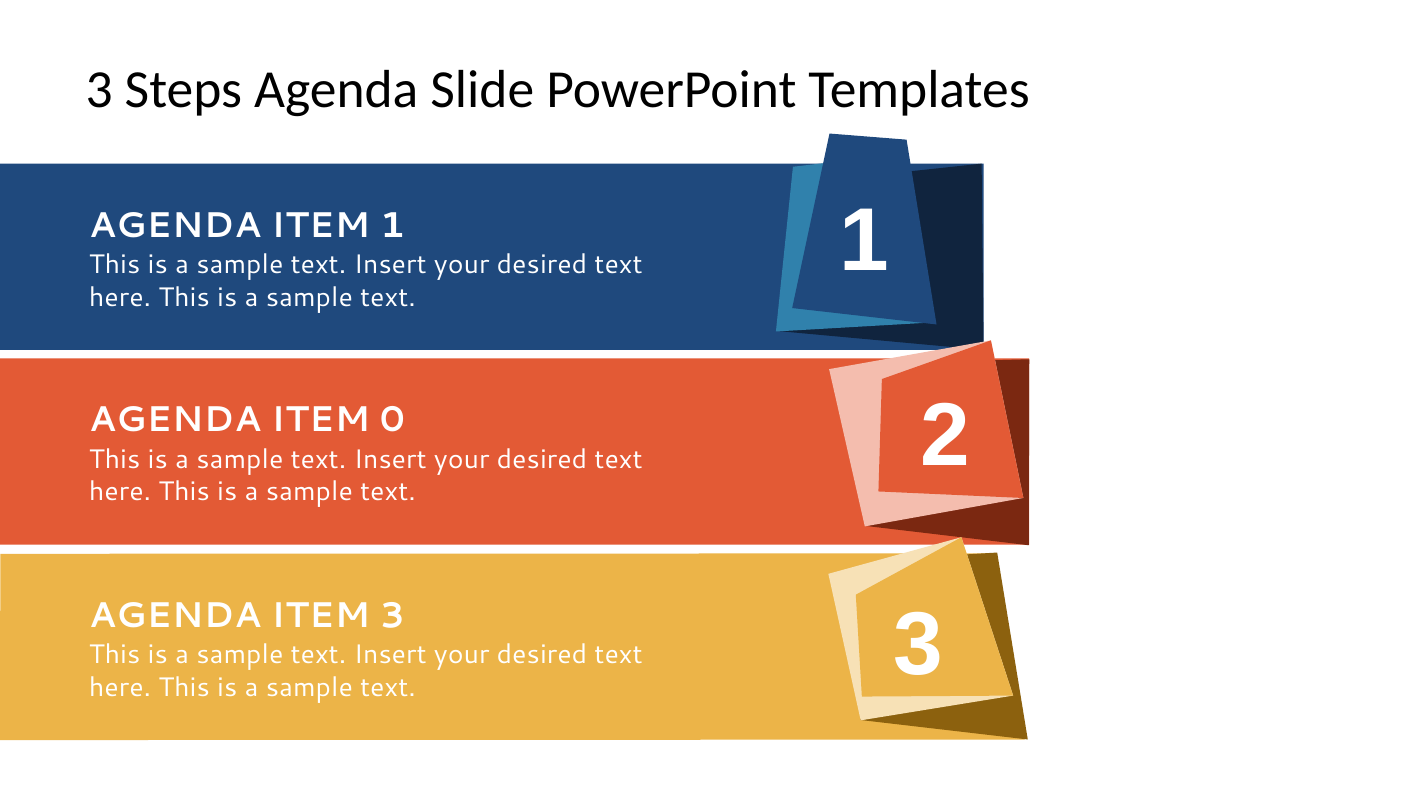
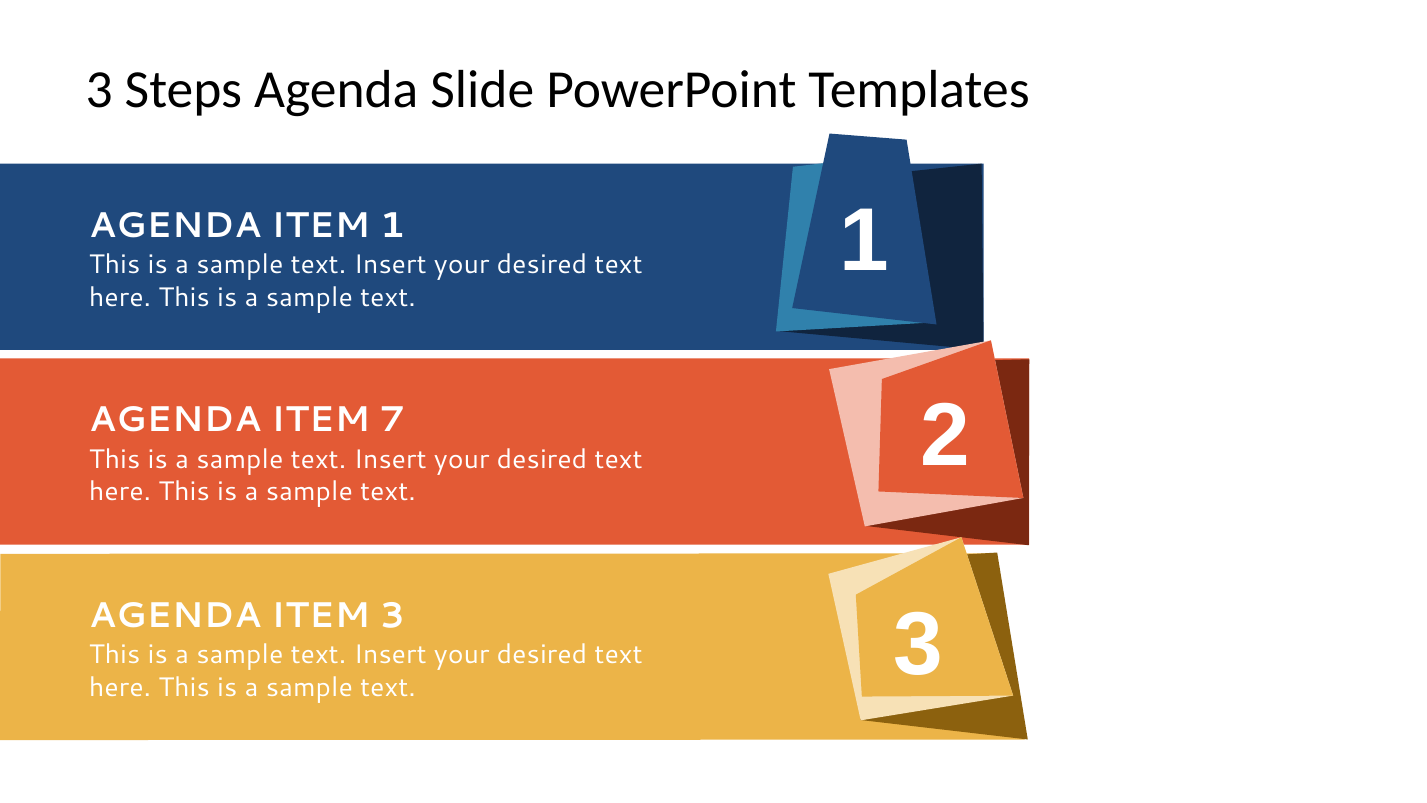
0: 0 -> 7 (392, 420)
